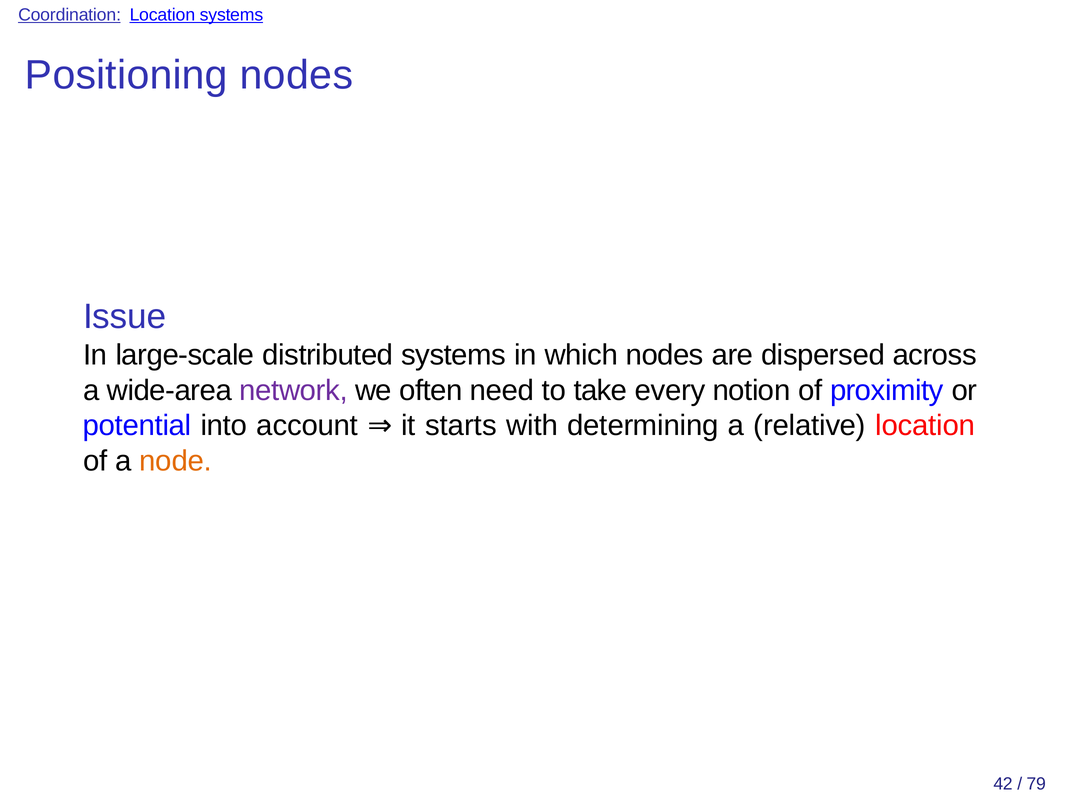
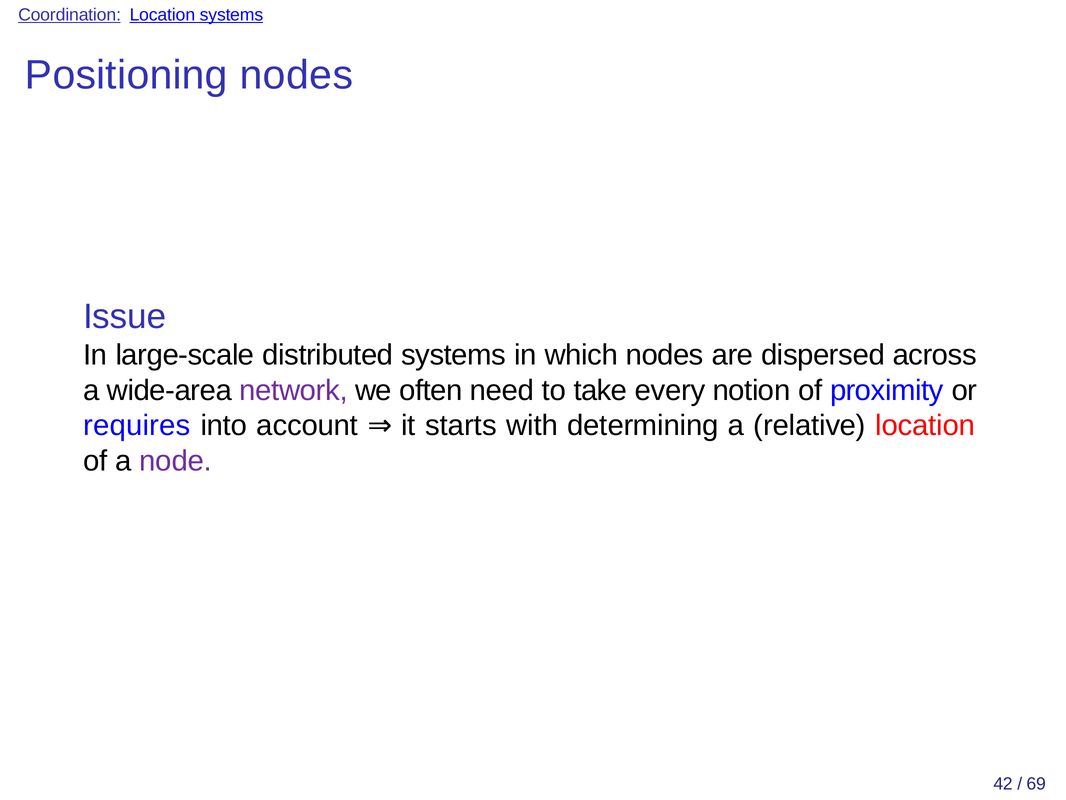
potential: potential -> requires (137, 426)
node colour: orange -> purple (176, 461)
79: 79 -> 69 (1036, 784)
